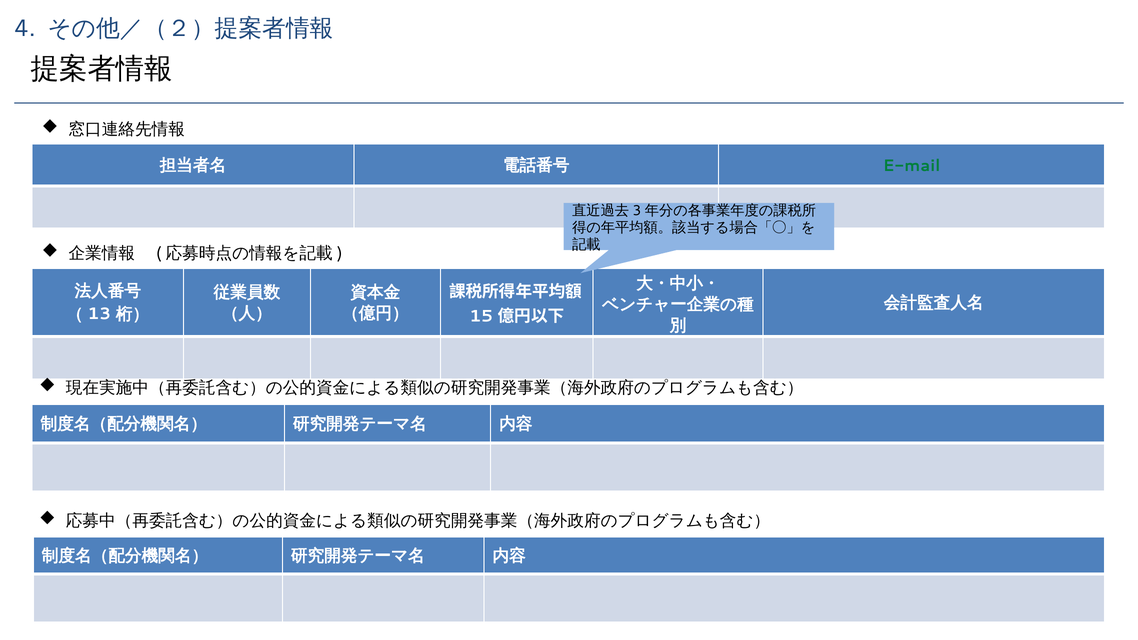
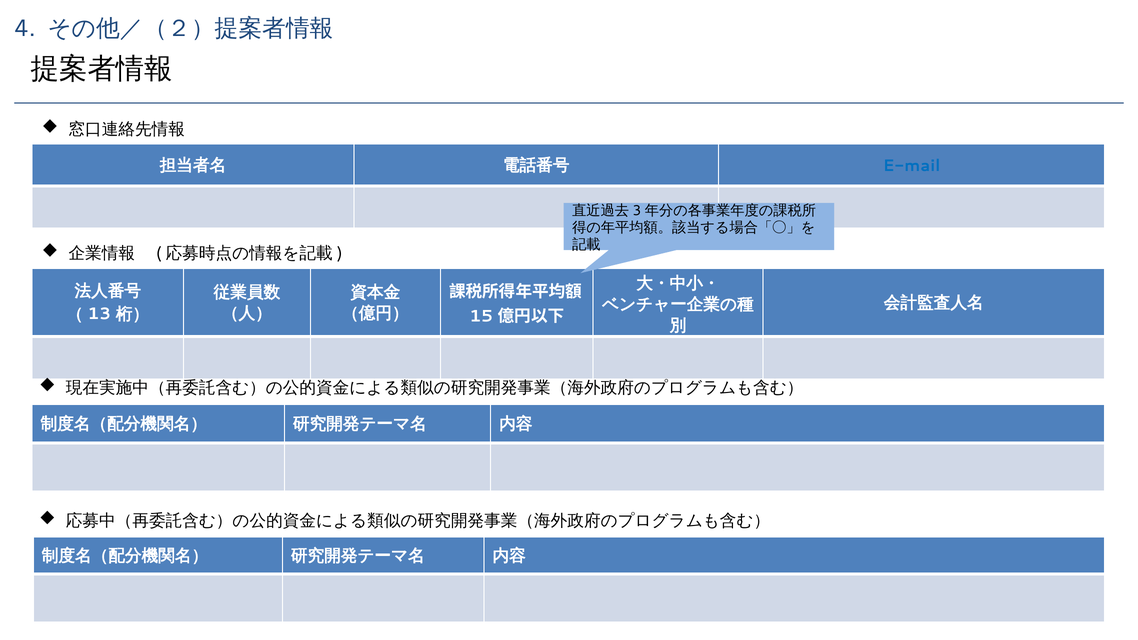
E-mail colour: green -> blue (912, 166)
